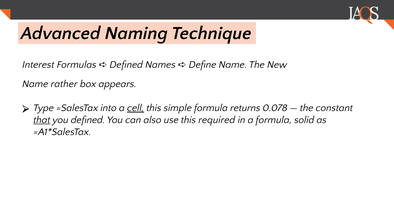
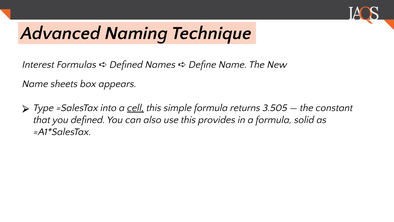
rather: rather -> sheets (64, 84)
0.078: 0.078 -> 3.505 (275, 108)
that underline: present -> none (42, 120)
required: required -> provides (217, 120)
